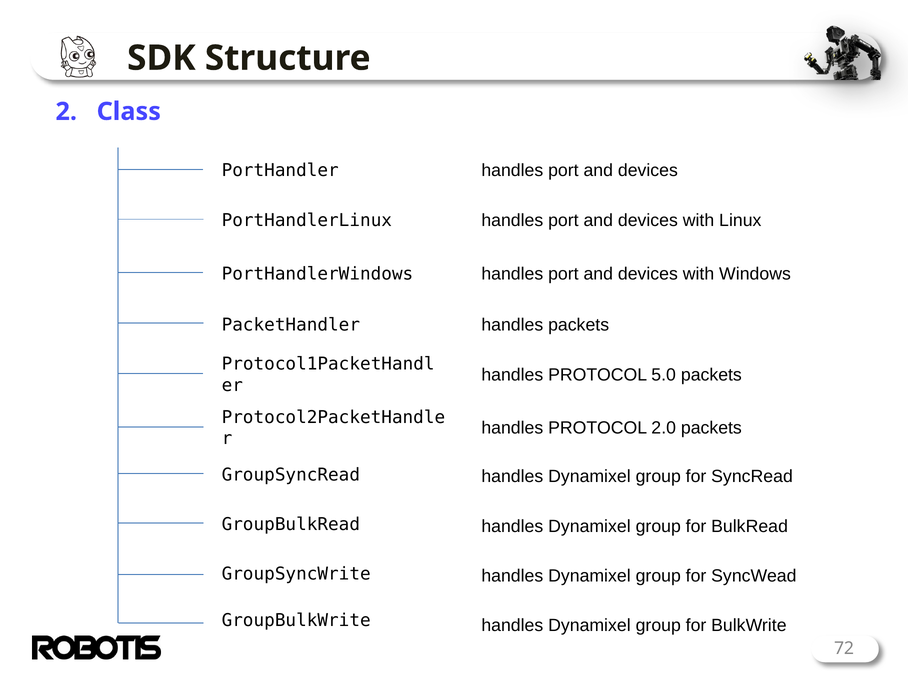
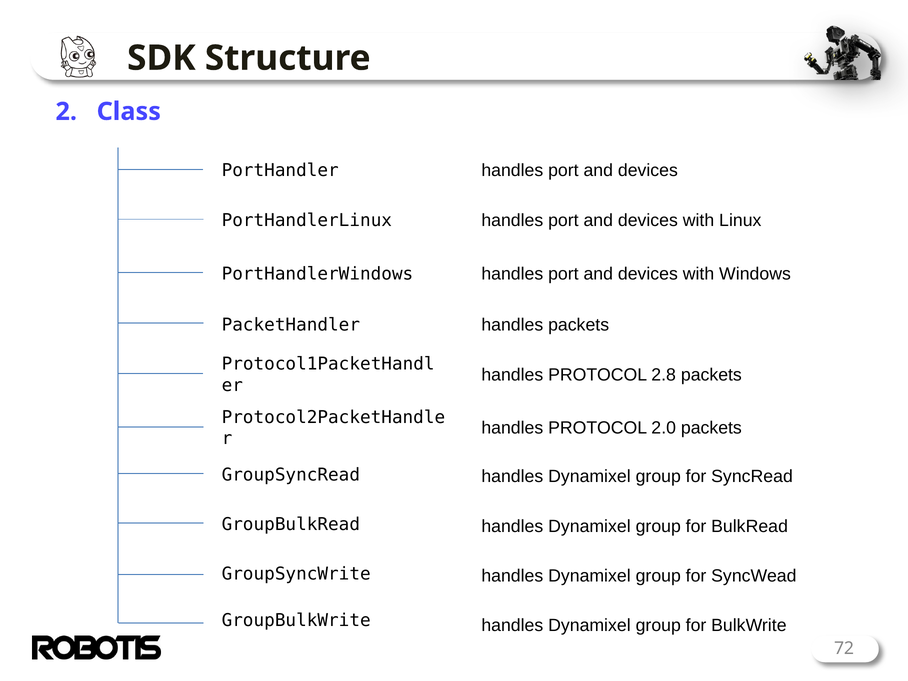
5.0: 5.0 -> 2.8 (664, 375)
